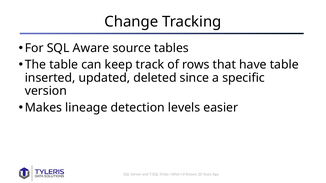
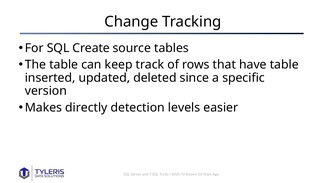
Aware: Aware -> Create (91, 48)
lineage: lineage -> directly (86, 108)
